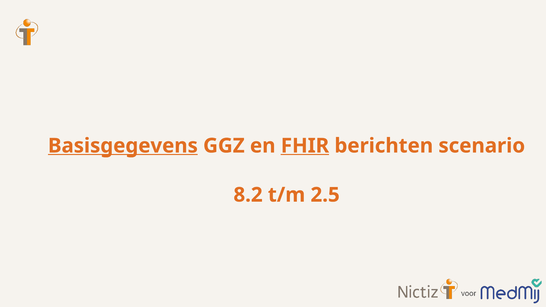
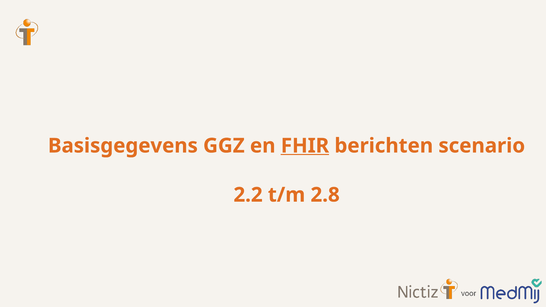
Basisgegevens underline: present -> none (123, 146)
8.2: 8.2 -> 2.2 (248, 195)
2.5: 2.5 -> 2.8 (325, 195)
